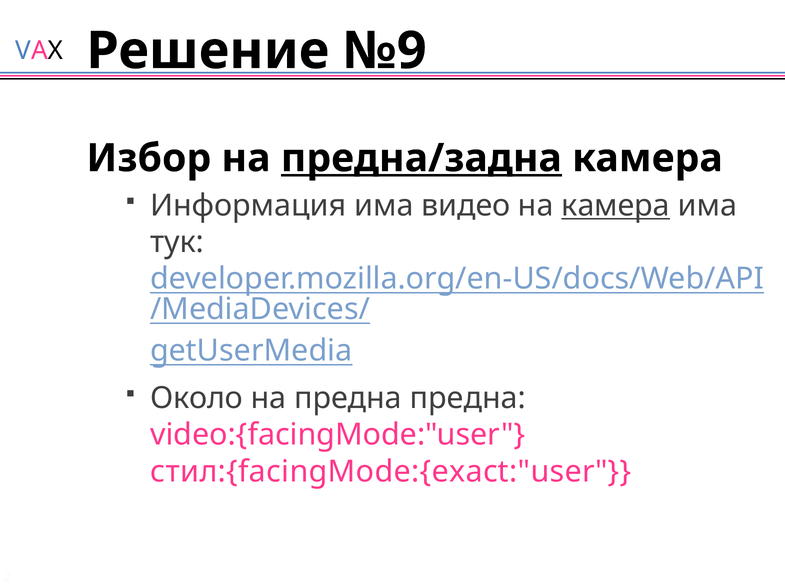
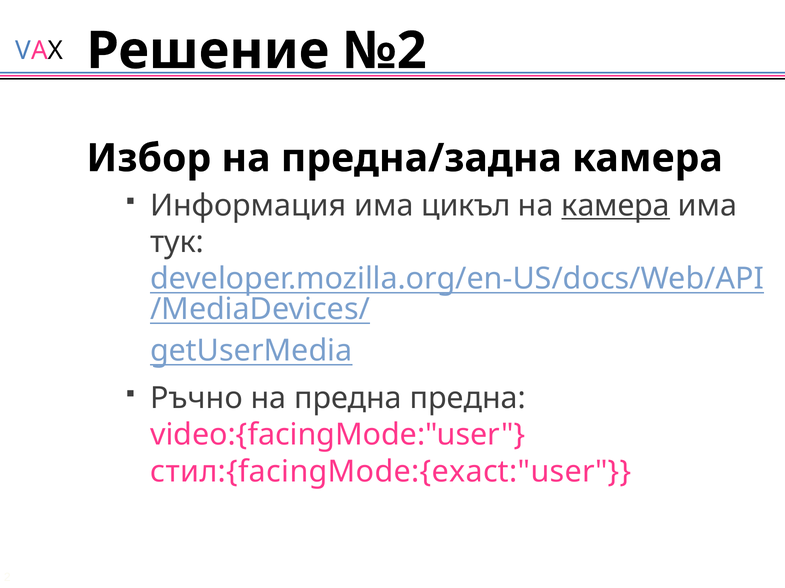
№9: №9 -> №2 (385, 51)
предна/задна underline: present -> none (421, 158)
видео: видео -> цикъл (466, 206)
Около: Около -> Ръчно (196, 399)
